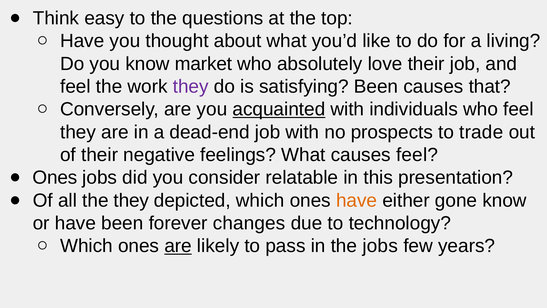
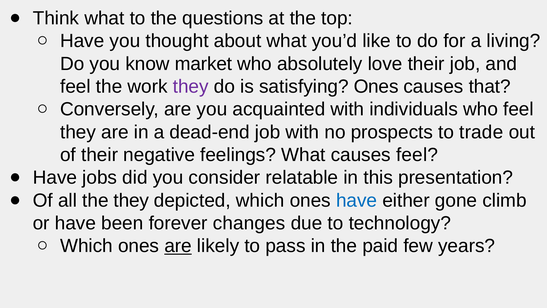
Think easy: easy -> what (104, 18)
satisfying Been: Been -> Ones (376, 86)
acquainted underline: present -> none (279, 109)
Ones: Ones -> Have (55, 178)
have colour: orange -> blue (357, 200)
gone know: know -> climb (505, 200)
the jobs: jobs -> paid (380, 246)
